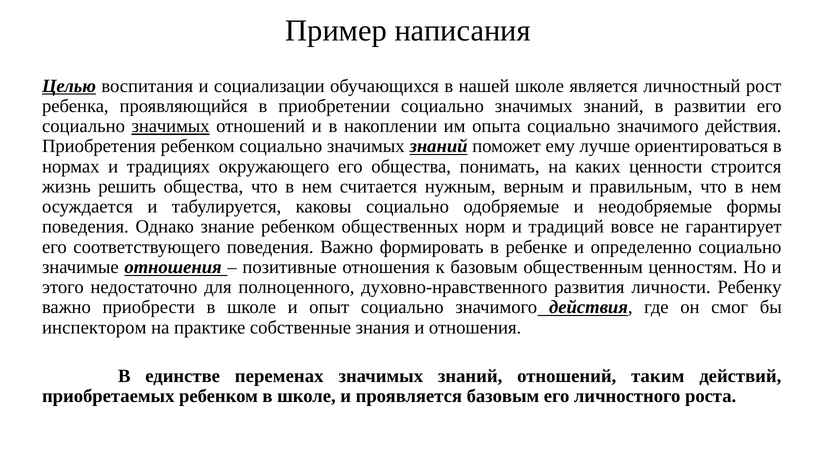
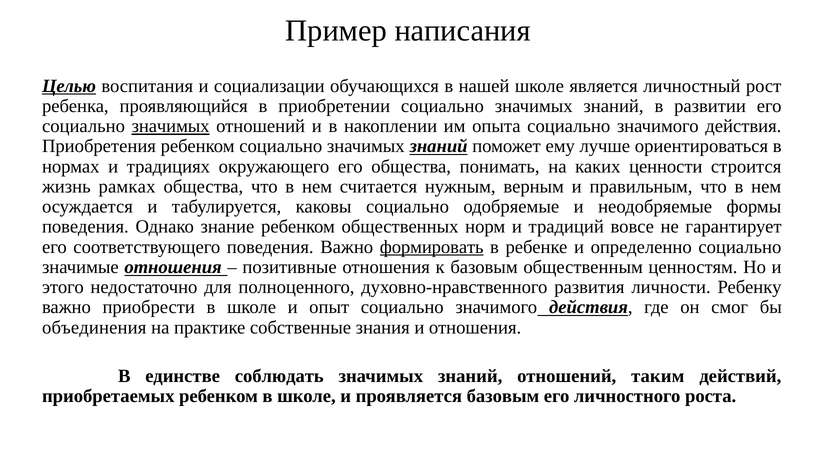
решить: решить -> рамках (127, 186)
формировать underline: none -> present (432, 247)
инспектором: инспектором -> объединения (94, 327)
переменах: переменах -> соблюдать (279, 376)
